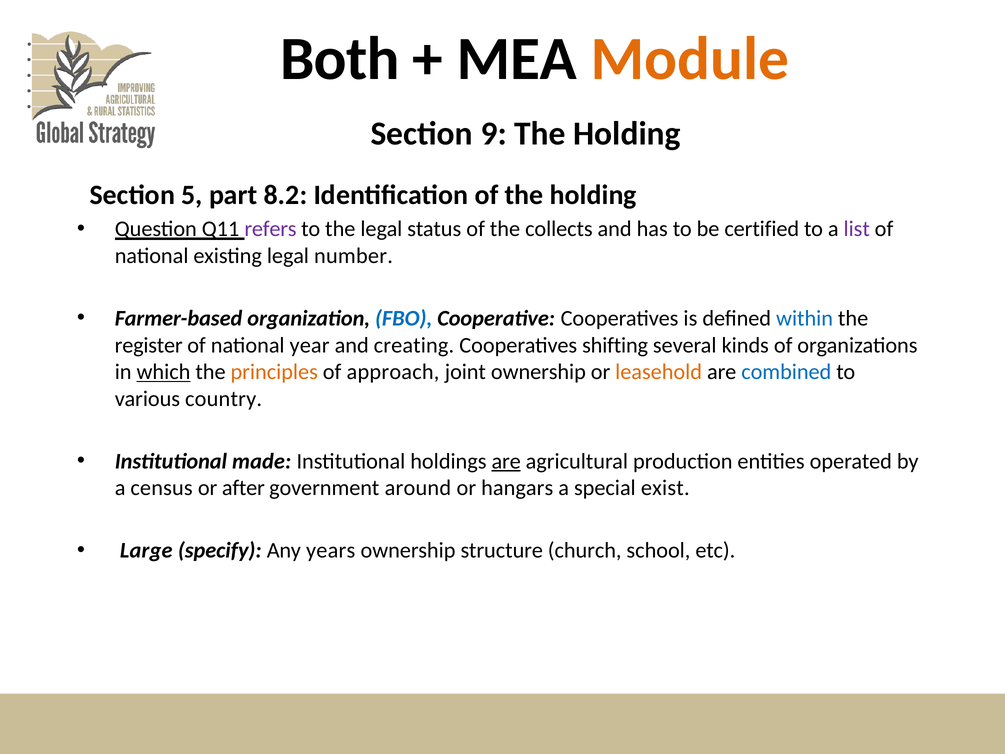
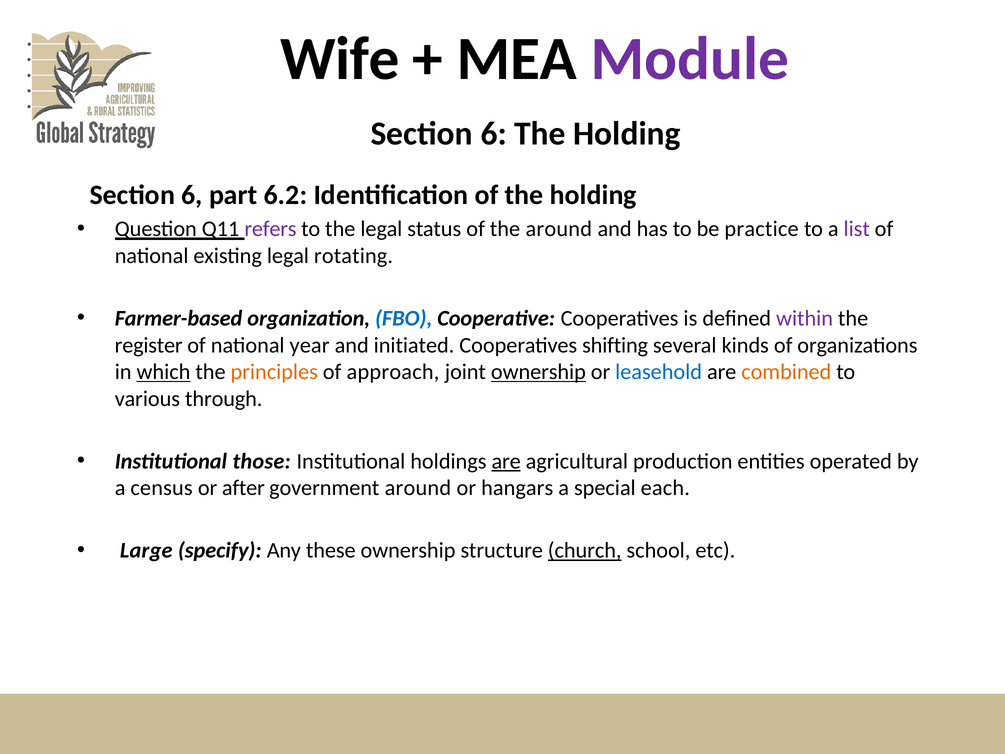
Both: Both -> Wife (340, 59)
Module colour: orange -> purple (690, 59)
9: 9 -> 6 (494, 134)
5: 5 -> 6 (192, 195)
8.2: 8.2 -> 6.2 (285, 195)
the collects: collects -> around (559, 229)
certified: certified -> practice (762, 229)
number: number -> rotating (354, 256)
within colour: blue -> purple (805, 318)
creating: creating -> initiated (414, 345)
ownership underline: none -> present (538, 372)
leasehold colour: orange -> blue (659, 372)
combined colour: blue -> orange (786, 372)
country: country -> through (224, 399)
made: made -> those (262, 461)
exist: exist -> each (665, 488)
years: years -> these (331, 550)
church underline: none -> present (585, 550)
